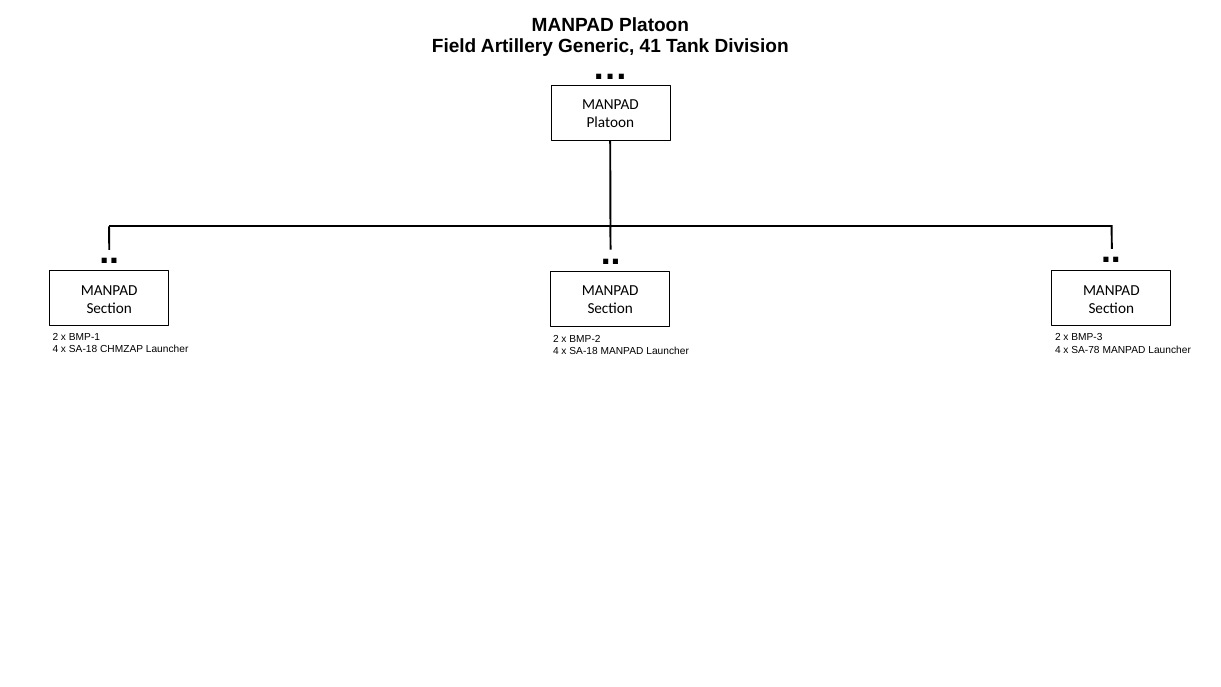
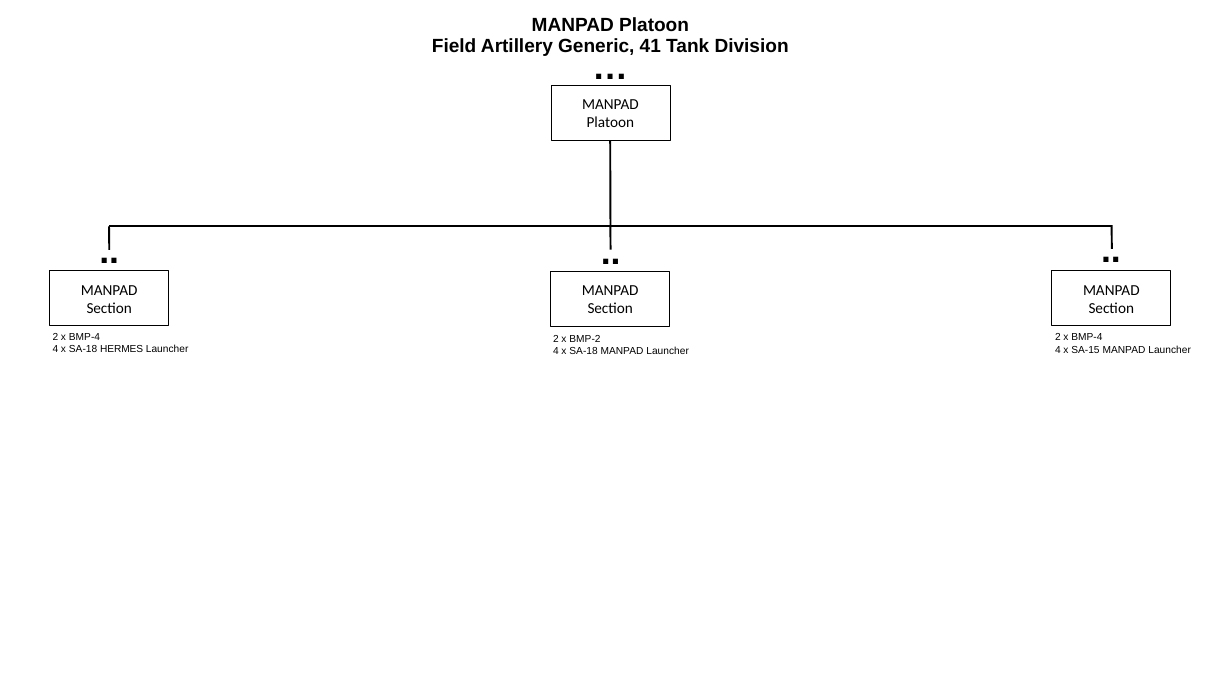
BMP-1: BMP-1 -> BMP-4 (84, 337)
BMP-3: BMP-3 -> BMP-4 (1087, 337)
CHMZAP: CHMZAP -> HERMES (122, 349)
SA-78: SA-78 -> SA-15 (1085, 350)
